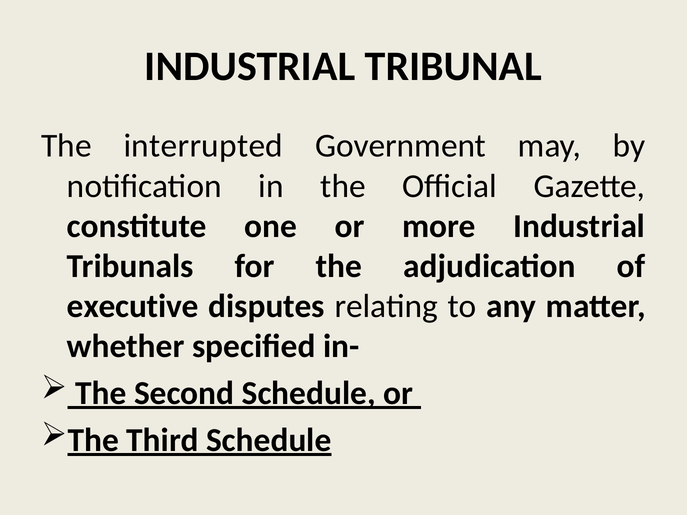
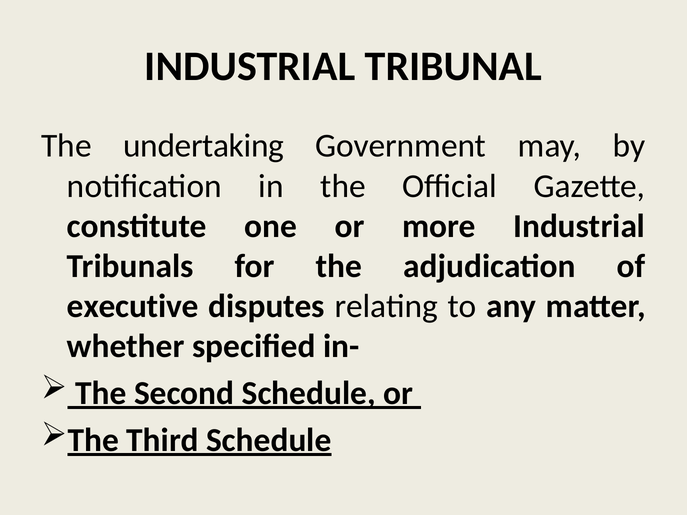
interrupted: interrupted -> undertaking (204, 146)
